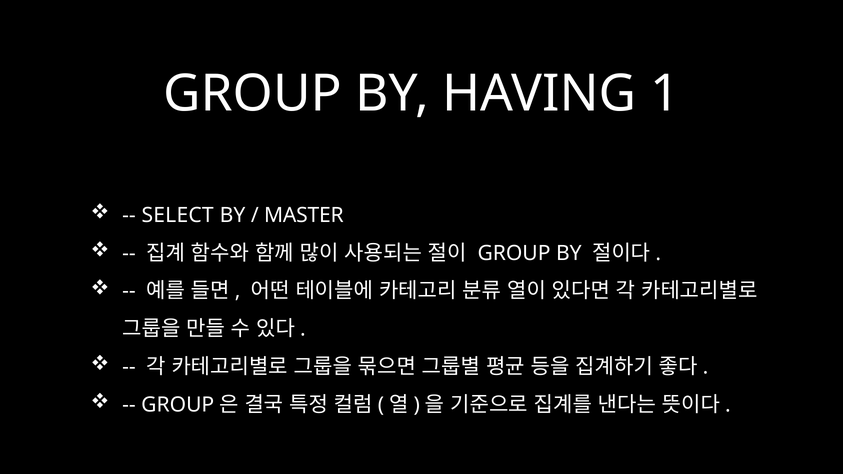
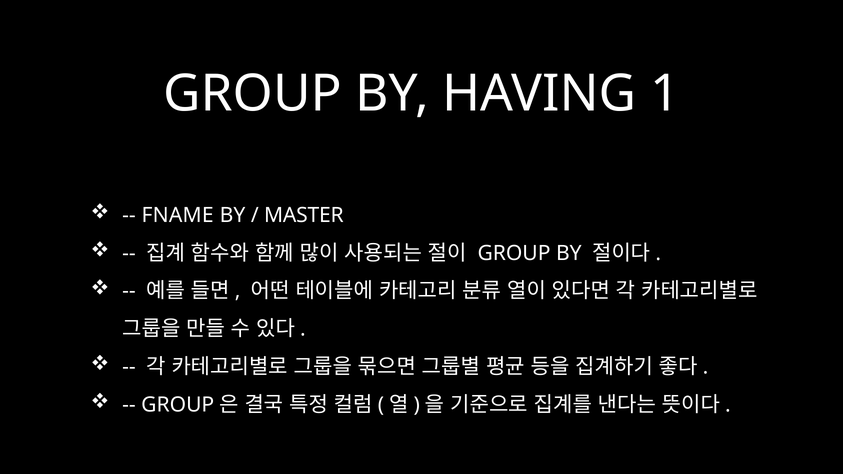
SELECT: SELECT -> FNAME (178, 215)
